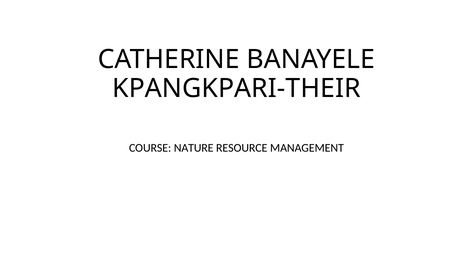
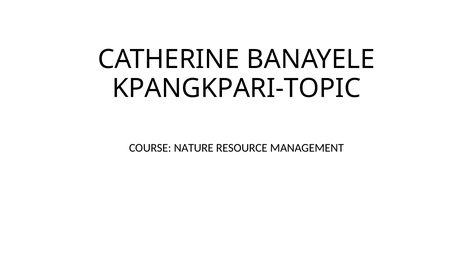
KPANGKPARI-THEIR: KPANGKPARI-THEIR -> KPANGKPARI-TOPIC (237, 88)
